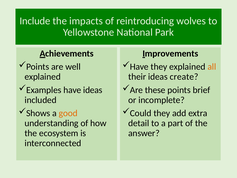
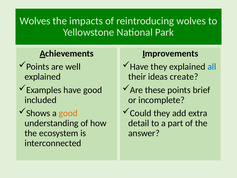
Include: Include -> Wolves (35, 21)
all colour: orange -> blue (212, 67)
have ideas: ideas -> good (93, 90)
